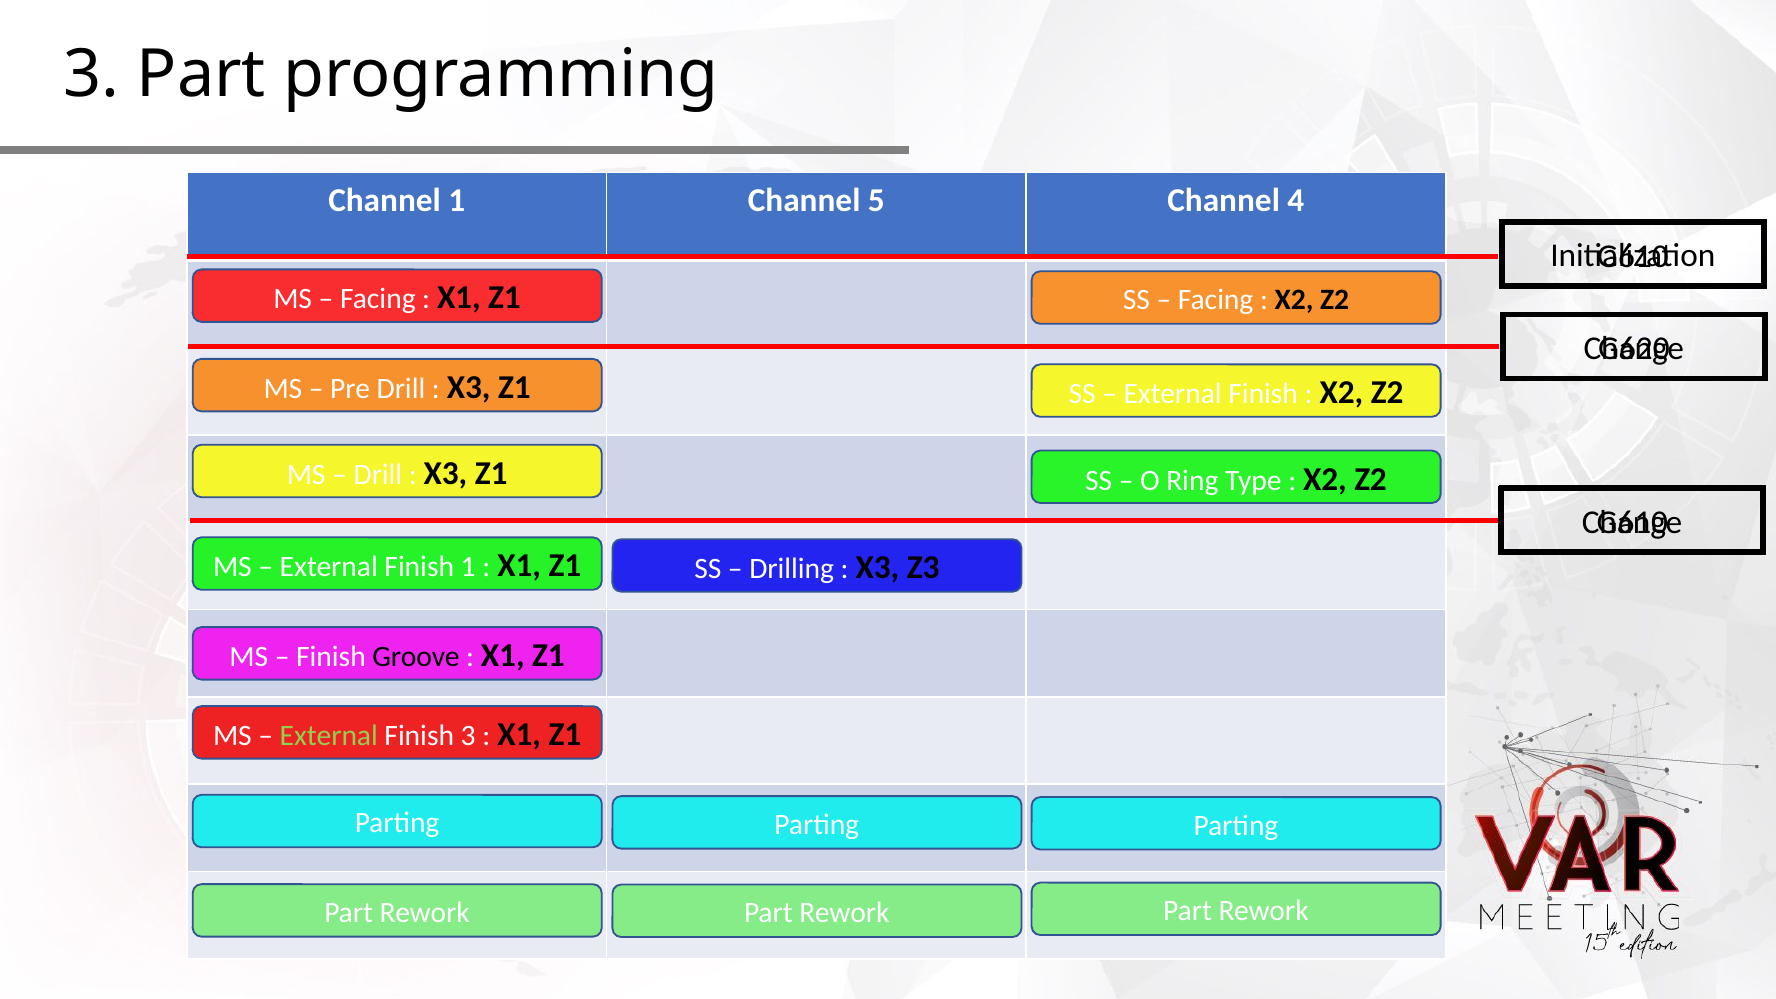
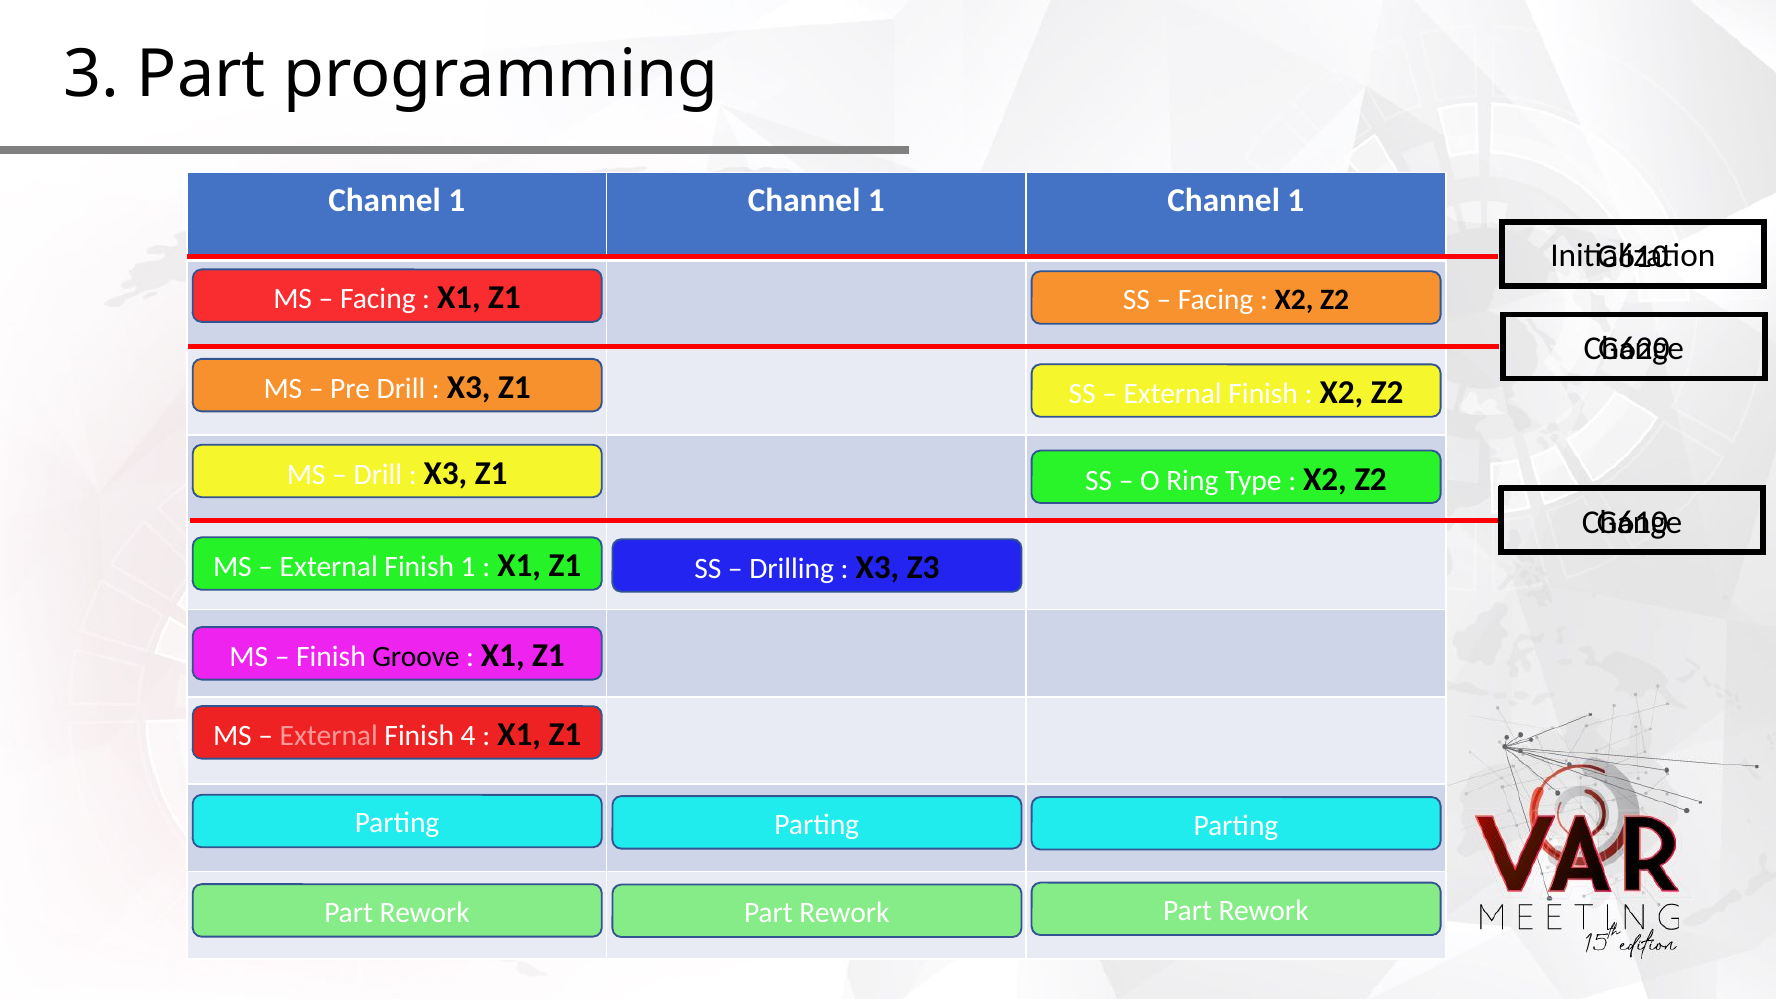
5: 5 -> 1 (876, 200)
4: 4 -> 1 (1296, 200)
External colour: light green -> pink (329, 736)
Finish 3: 3 -> 4 (468, 736)
